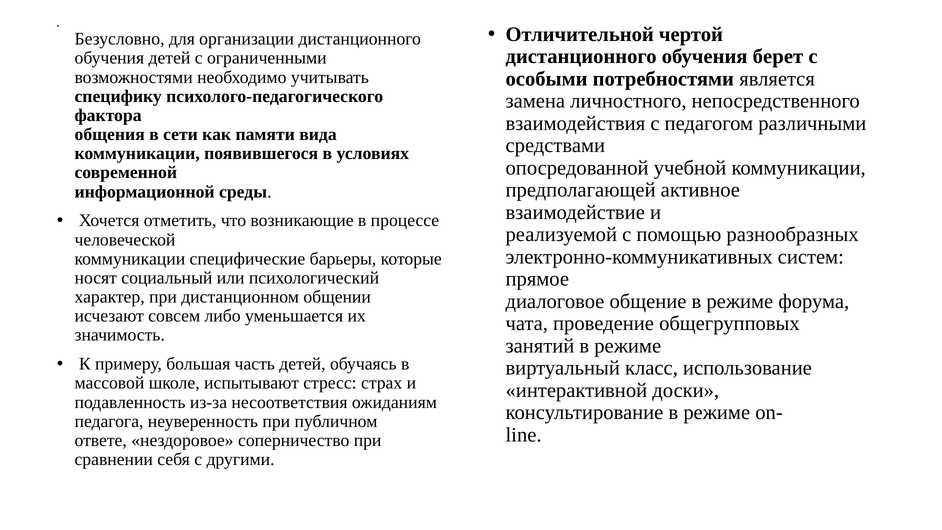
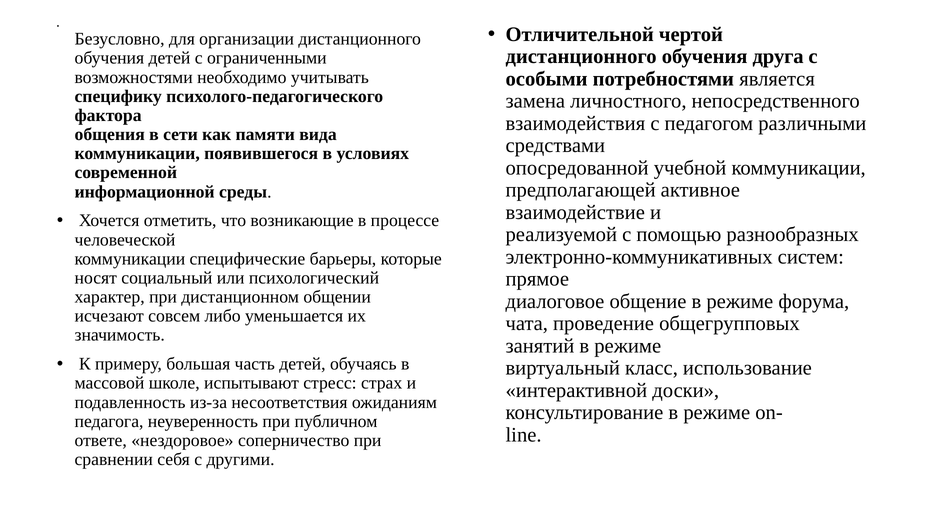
берет: берет -> друга (778, 56)
